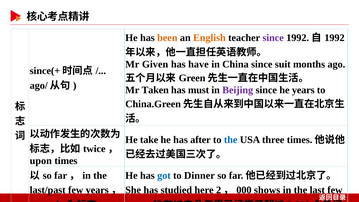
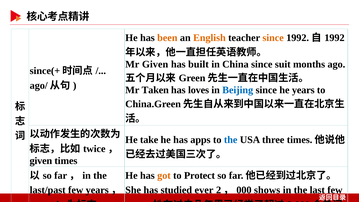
since colour: purple -> orange (273, 38)
have: have -> built (198, 64)
must: must -> loves (199, 90)
Beijing colour: purple -> blue (238, 90)
after: after -> apps (200, 140)
upon: upon -> given (41, 161)
got colour: blue -> orange (164, 175)
Dinner: Dinner -> Protect (200, 175)
here: here -> ever (204, 190)
